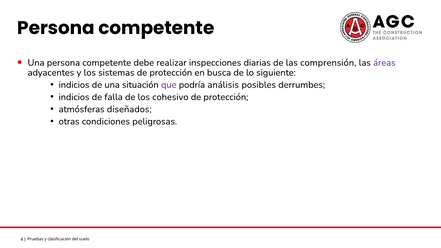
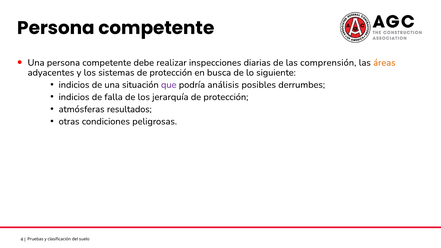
áreas colour: purple -> orange (384, 63)
cohesivo: cohesivo -> jerarquía (170, 97)
diseñados: diseñados -> resultados (129, 109)
